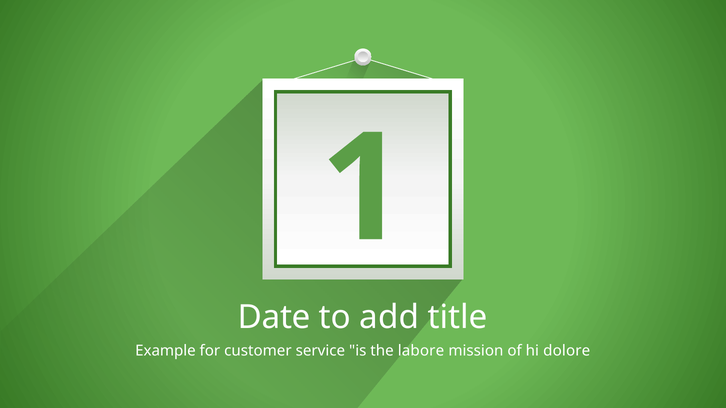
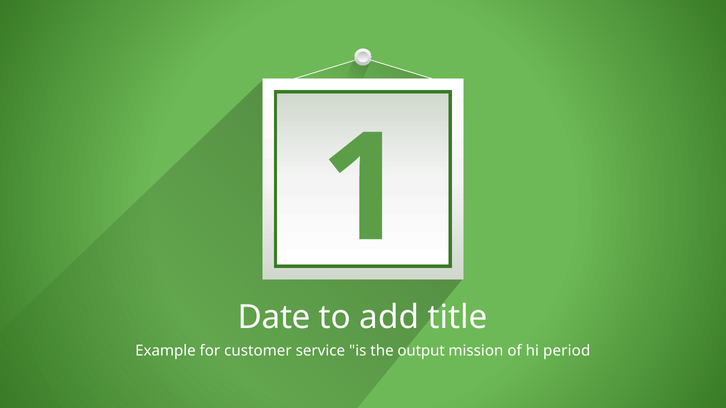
labore: labore -> output (421, 351)
dolore: dolore -> period (567, 351)
